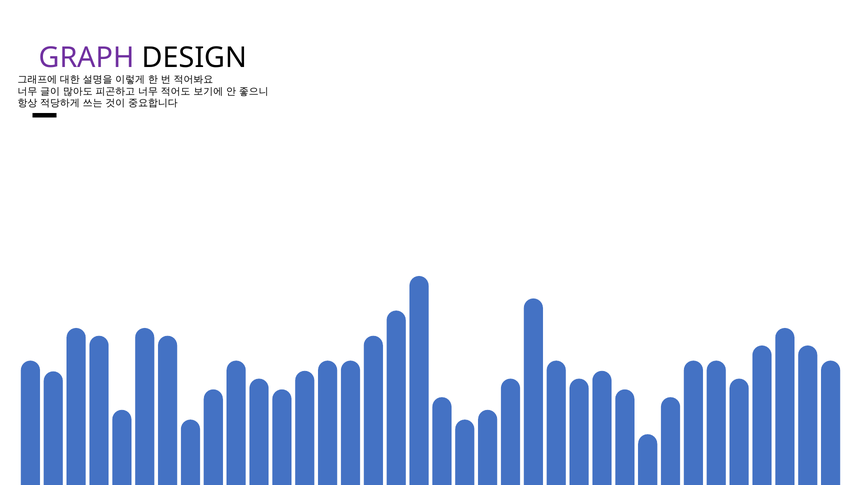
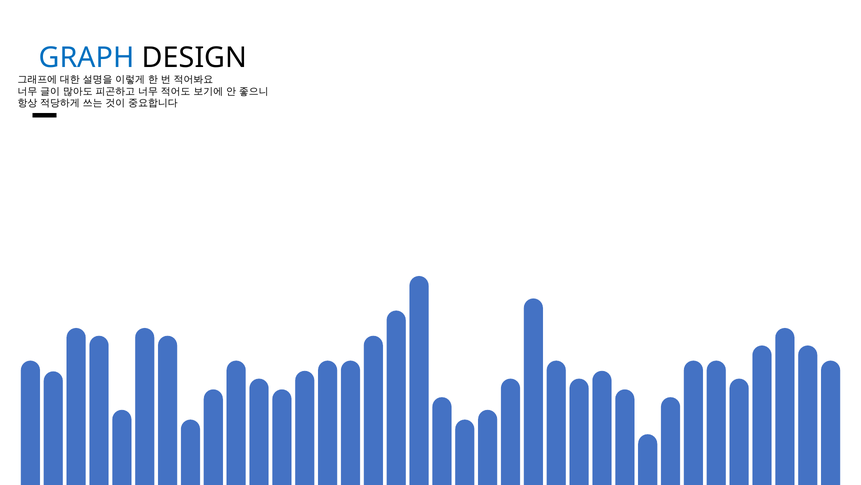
GRAPH colour: purple -> blue (87, 58)
